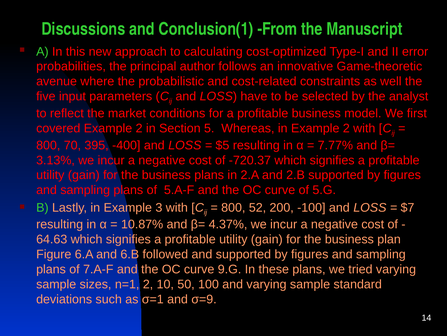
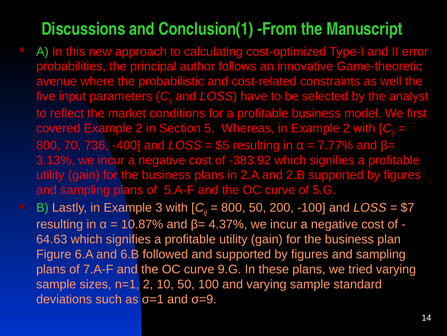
395: 395 -> 736 (97, 145)
-720.37: -720.37 -> -383.92 (250, 160)
800 52: 52 -> 50 (257, 207)
